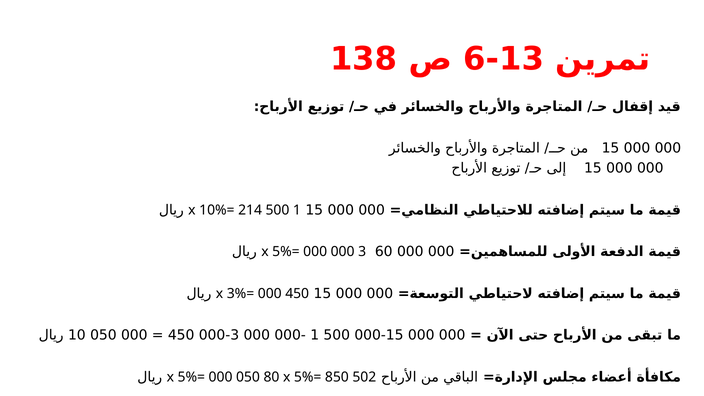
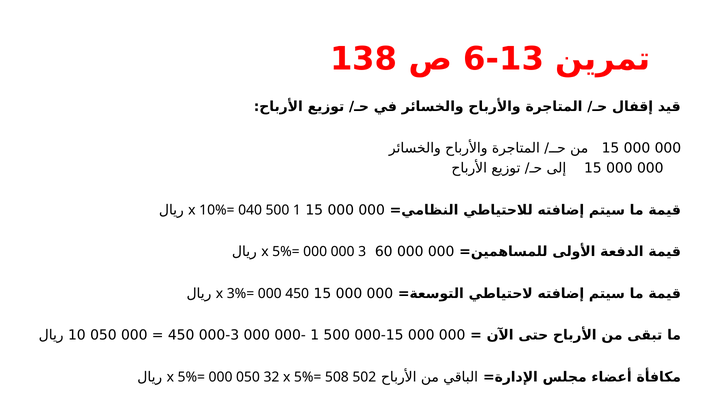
214: 214 -> 040 (250, 210)
80: 80 -> 32 (271, 377)
850: 850 -> 508 (337, 377)
